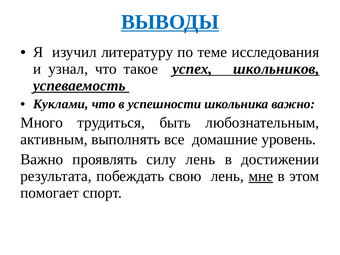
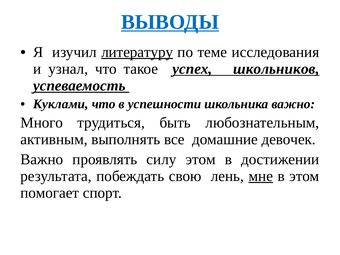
литературу underline: none -> present (137, 52)
уровень: уровень -> девочек (289, 139)
силу лень: лень -> этом (201, 159)
